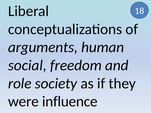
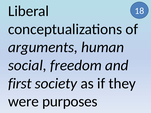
role: role -> first (20, 84)
influence: influence -> purposes (70, 102)
